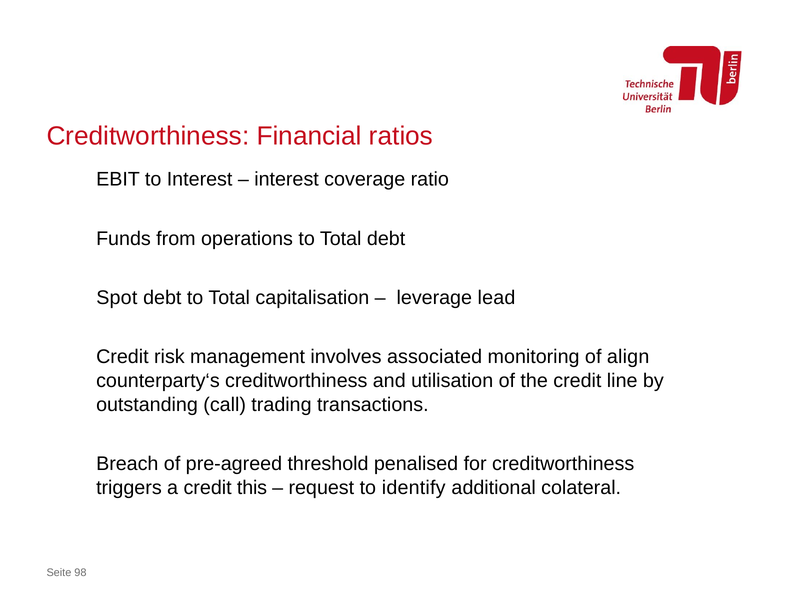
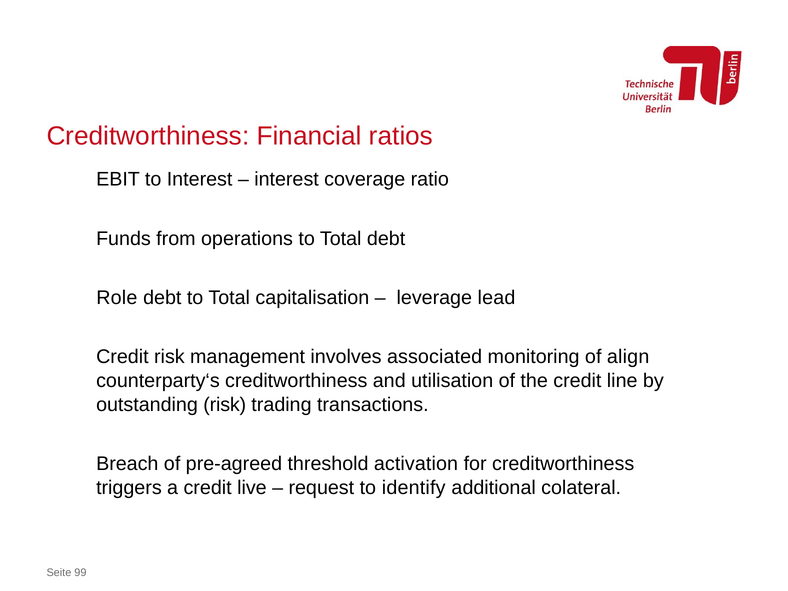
Spot: Spot -> Role (117, 298)
outstanding call: call -> risk (225, 405)
penalised: penalised -> activation (416, 464)
this: this -> live (252, 488)
98: 98 -> 99 (80, 572)
